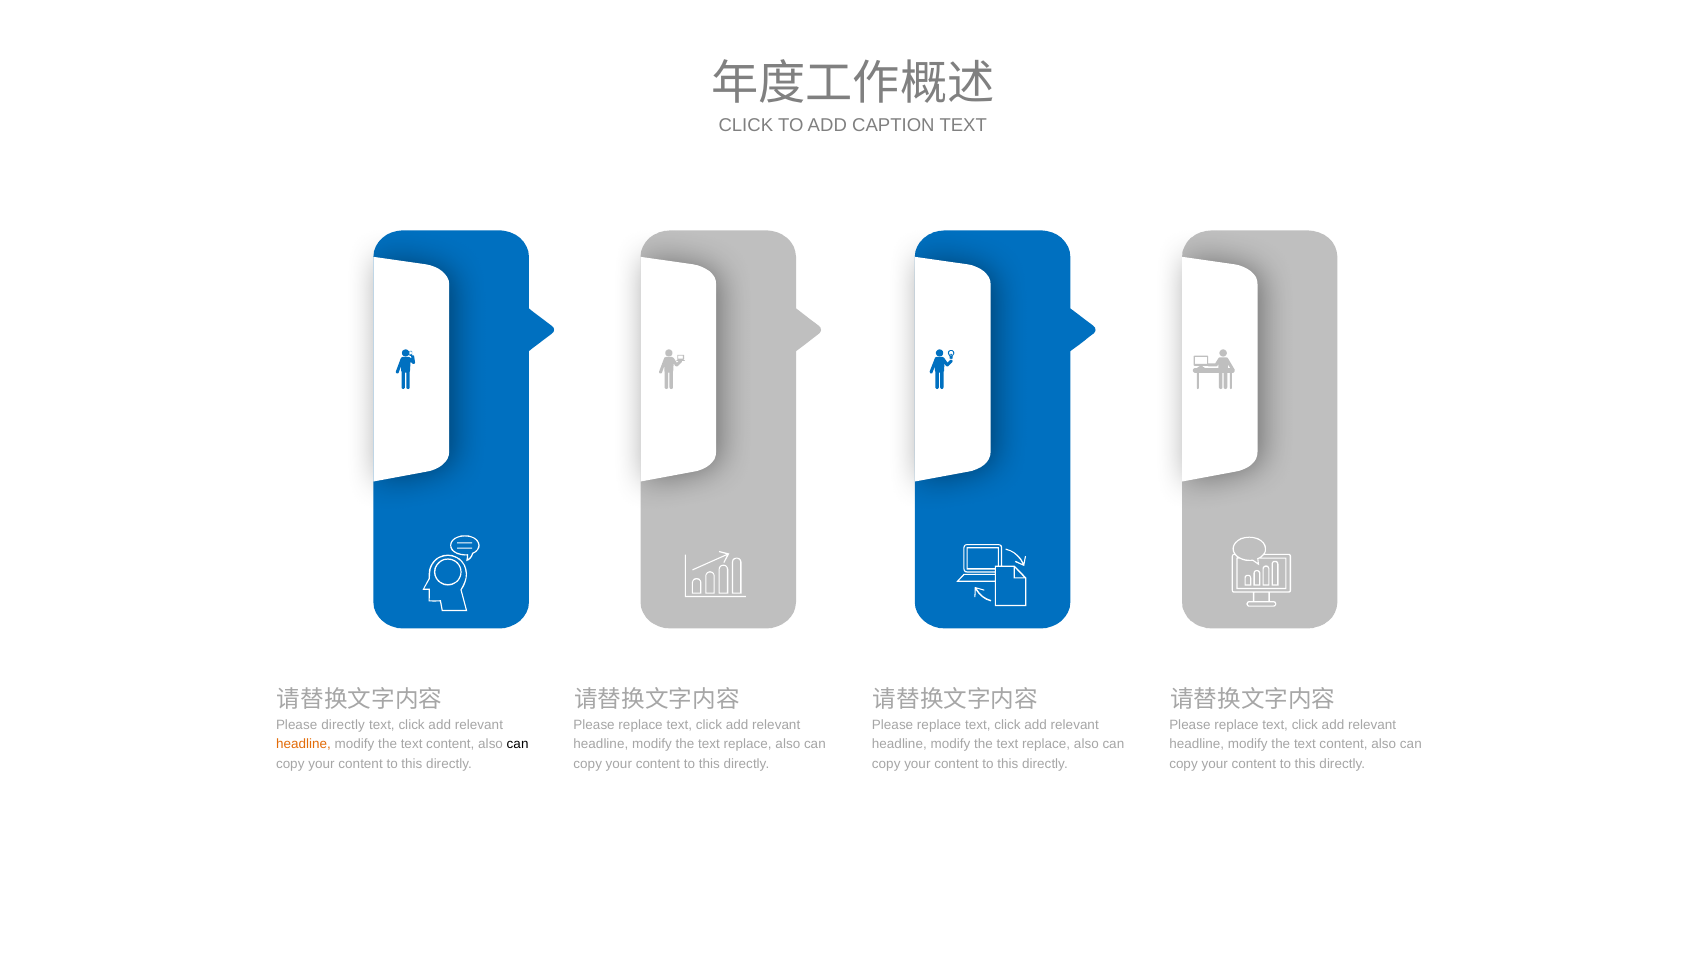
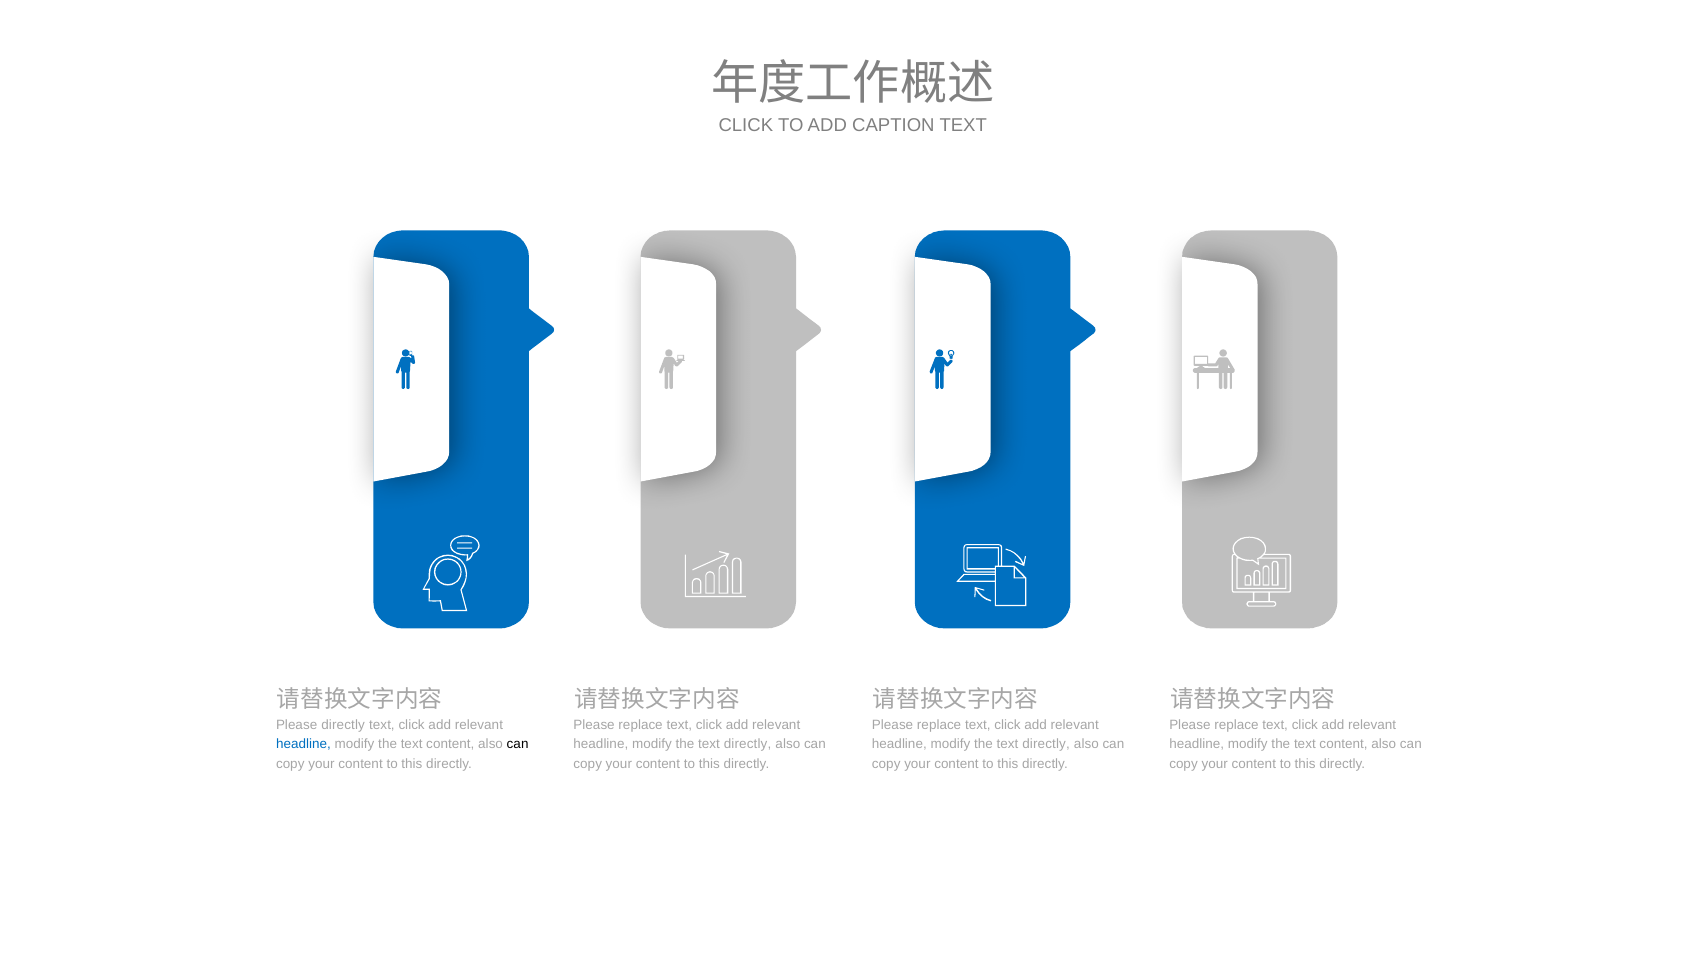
headline colour: orange -> blue (303, 744)
replace: replace -> directly (748, 744)
replace: replace -> directly (1046, 744)
